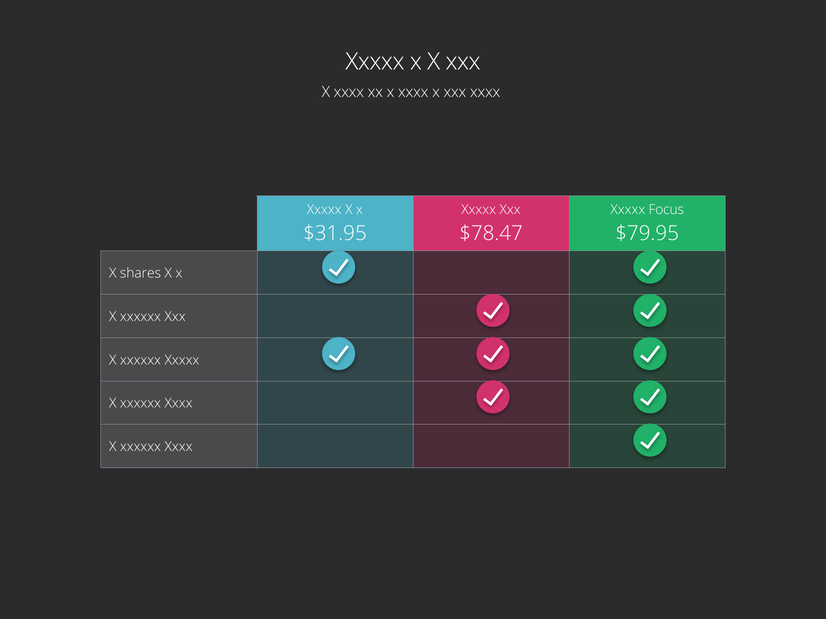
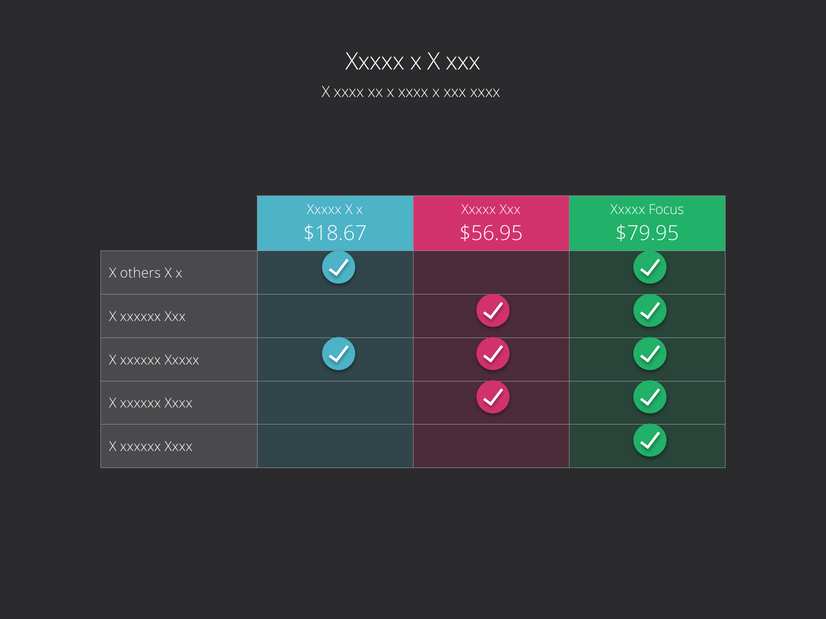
$31.95: $31.95 -> $18.67 (335, 234)
$78.47: $78.47 -> $56.95 (491, 234)
shares: shares -> others (140, 273)
